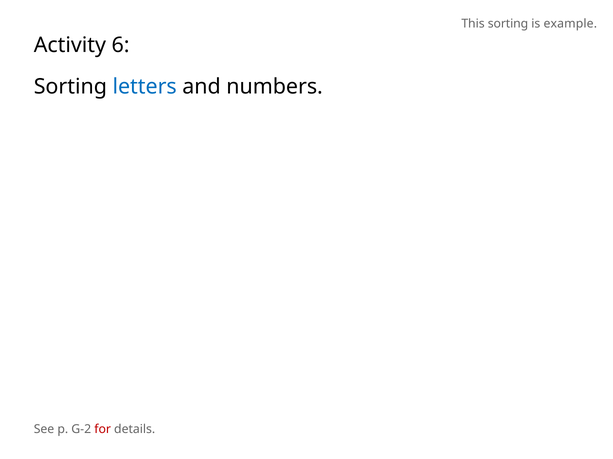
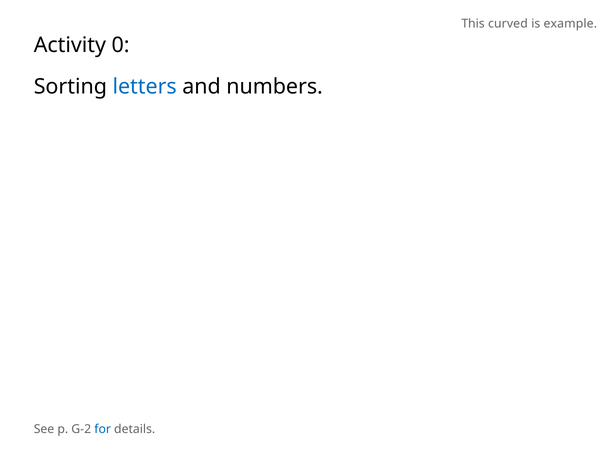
This sorting: sorting -> curved (508, 24)
6: 6 -> 0 (121, 45)
for colour: red -> blue (103, 430)
